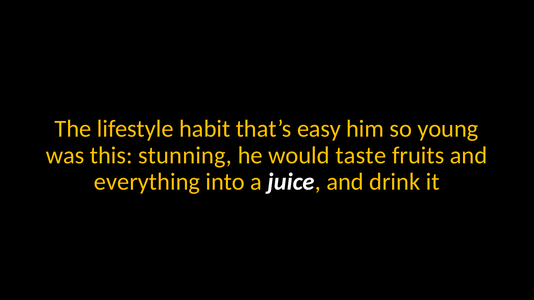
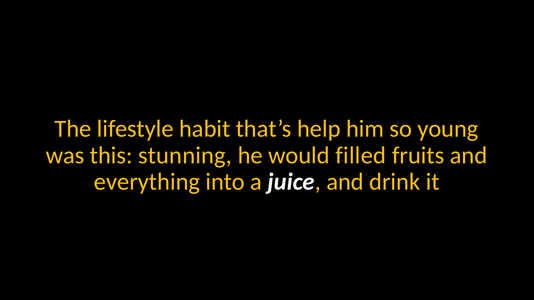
easy: easy -> help (319, 129)
taste: taste -> filled (361, 156)
